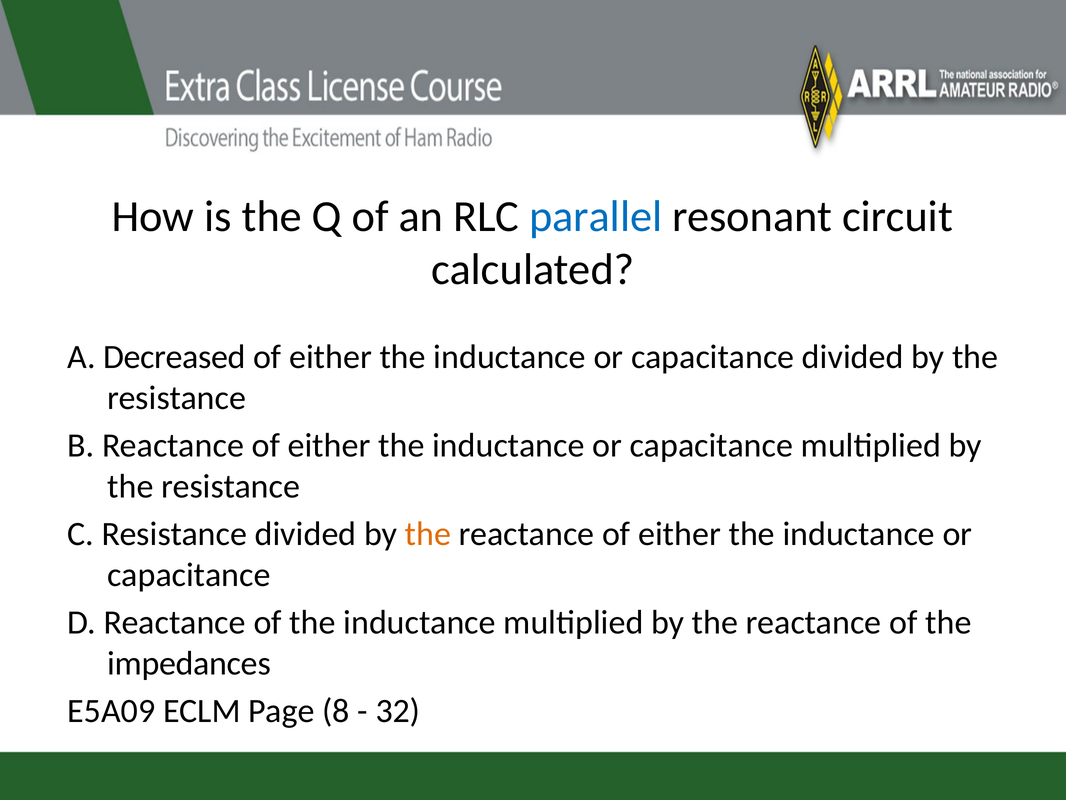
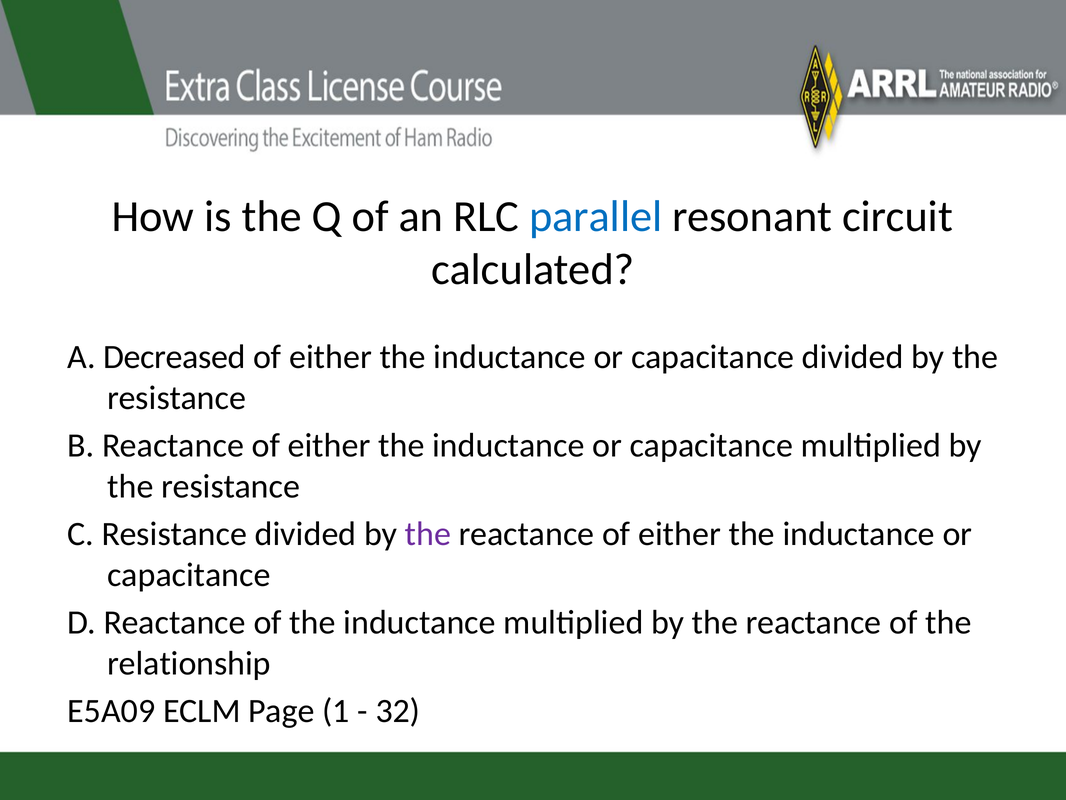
the colour: orange -> purple (428, 534)
impedances: impedances -> relationship (189, 663)
8: 8 -> 1 (336, 711)
